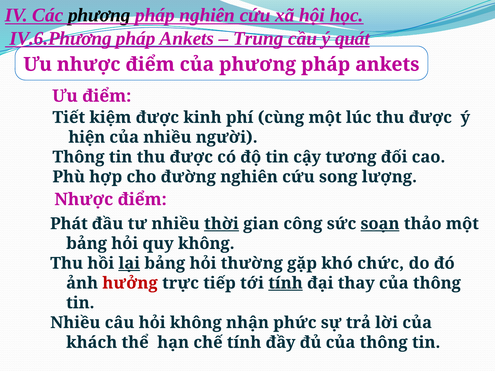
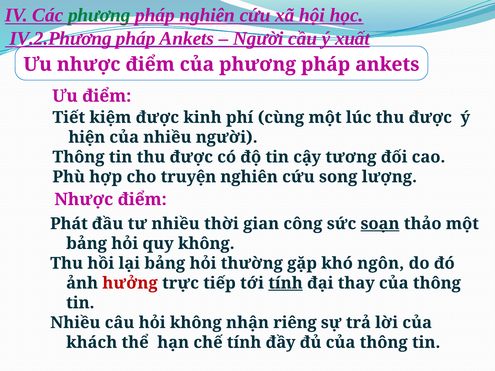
phương colour: black -> green (99, 15)
IV.6.Phương: IV.6.Phương -> IV.2.Phương (61, 38)
Trung: Trung -> Người (258, 38)
quát: quát -> xuất (352, 38)
đường: đường -> truyện (188, 177)
thời underline: present -> none (221, 224)
lại underline: present -> none (129, 263)
chức: chức -> ngôn (381, 263)
phức: phức -> riêng (295, 323)
